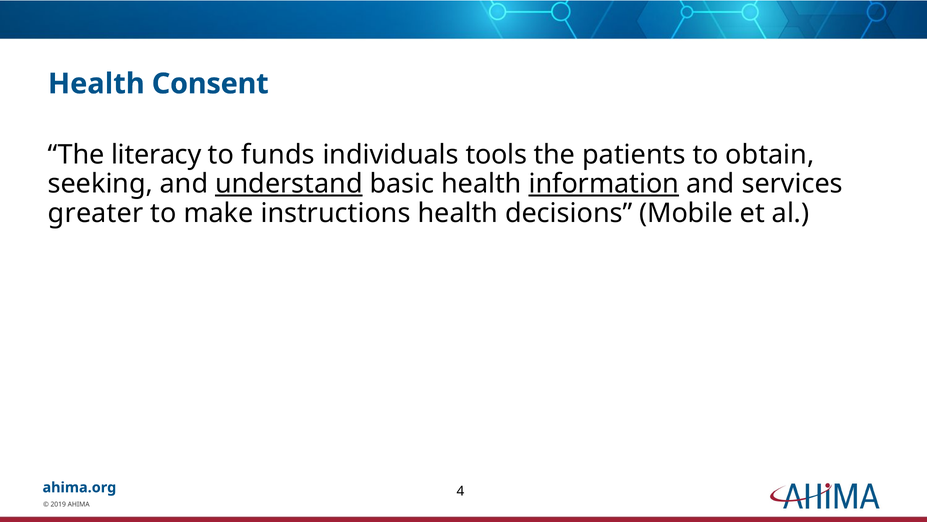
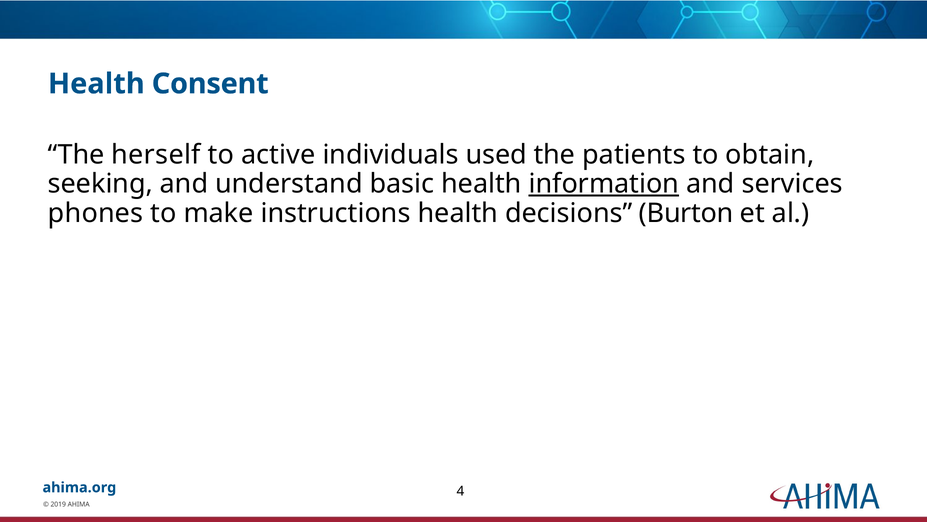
literacy: literacy -> herself (156, 154)
funds: funds -> active (278, 154)
tools: tools -> used (496, 154)
understand underline: present -> none (289, 184)
greater: greater -> phones (96, 213)
Mobile: Mobile -> Burton (686, 213)
